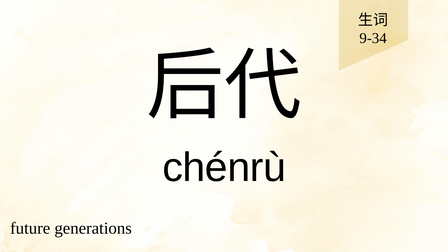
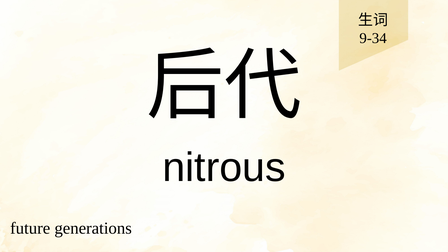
chénrù: chénrù -> nitrous (224, 167)
